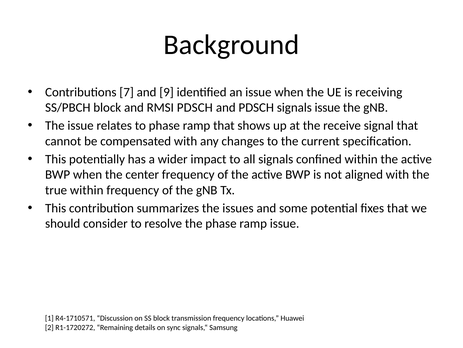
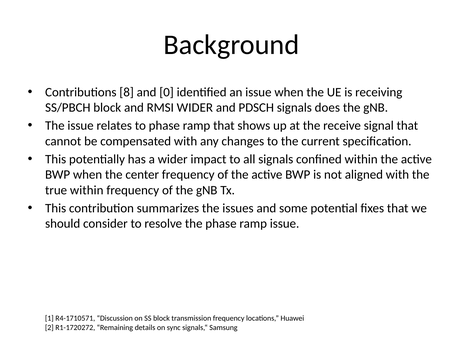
7: 7 -> 8 (127, 92)
9: 9 -> 0 (167, 92)
RMSI PDSCH: PDSCH -> WIDER (195, 107)
signals issue: issue -> does (327, 107)
